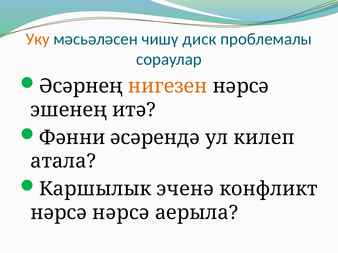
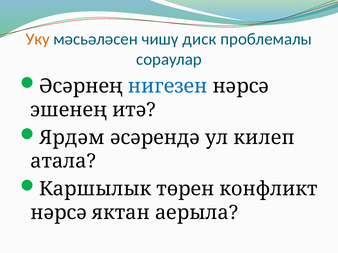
нигезен colour: orange -> blue (168, 86)
Фәнни: Фәнни -> Ярдәм (72, 138)
эченә: эченә -> төрен (185, 189)
нәрсә нәрсә: нәрсә -> яктан (121, 213)
